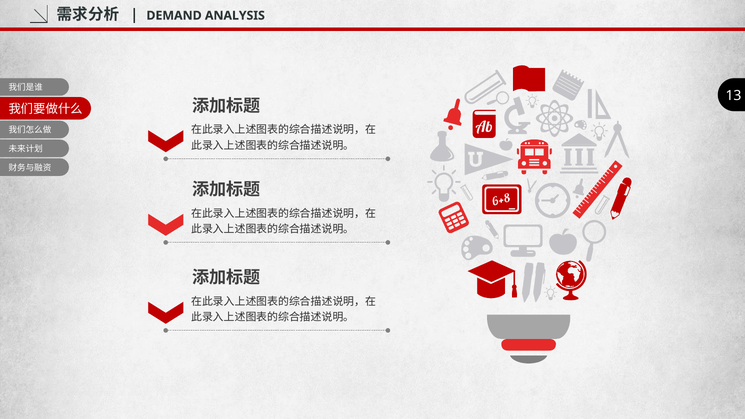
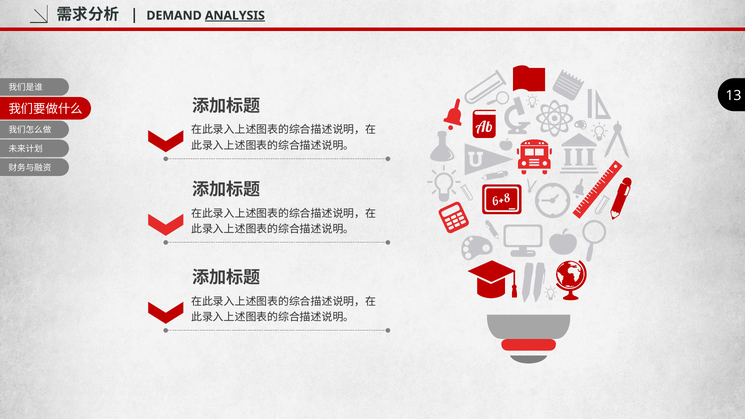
ANALYSIS underline: none -> present (235, 16)
